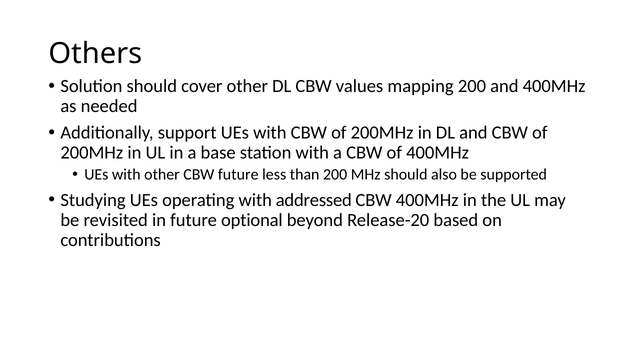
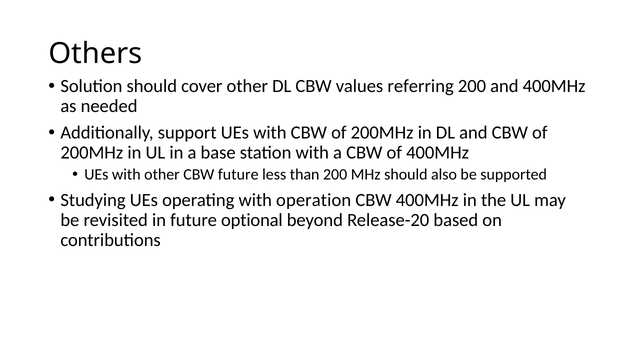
mapping: mapping -> referring (421, 86)
addressed: addressed -> operation (314, 200)
